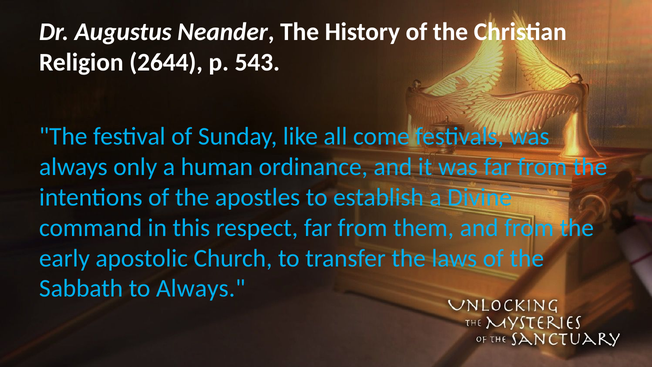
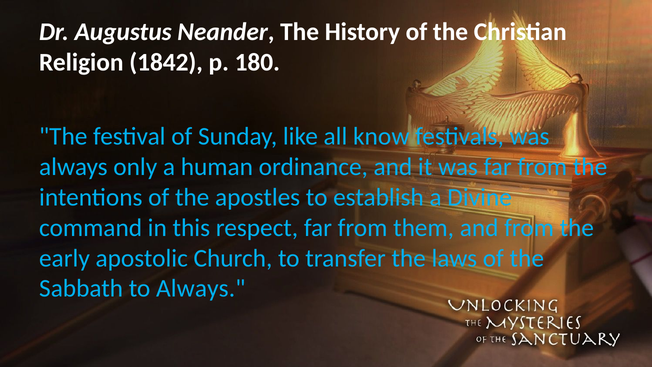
2644: 2644 -> 1842 (166, 62)
543: 543 -> 180 (257, 62)
come: come -> know (381, 137)
